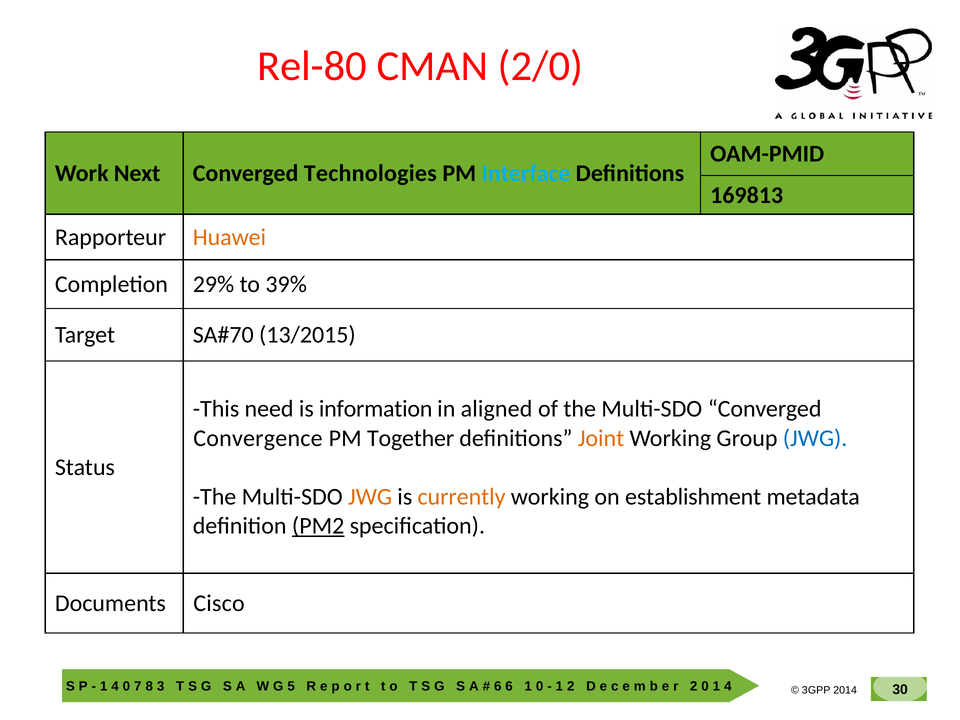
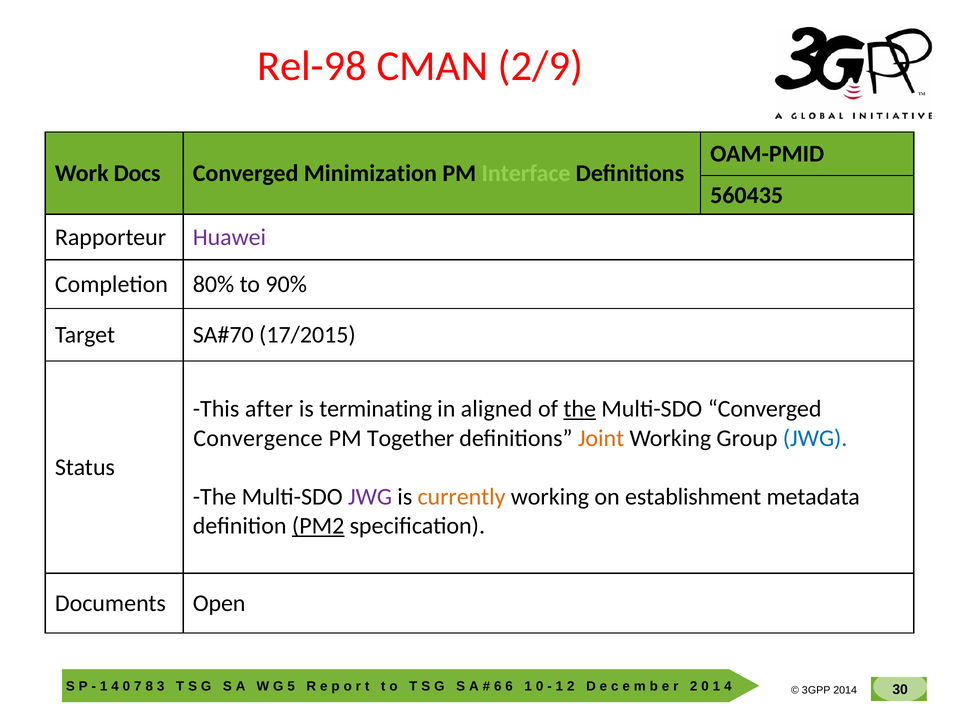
Rel-80: Rel-80 -> Rel-98 (312, 66)
2/0: 2/0 -> 2/9 (541, 66)
Next: Next -> Docs (137, 174)
Technologies: Technologies -> Minimization (370, 174)
Interface colour: light blue -> light green (526, 174)
169813: 169813 -> 560435 (747, 195)
Huawei colour: orange -> purple (229, 237)
29%: 29% -> 80% (214, 284)
39%: 39% -> 90% (286, 284)
13/2015: 13/2015 -> 17/2015 (307, 335)
need: need -> after (269, 409)
information: information -> terminating (376, 409)
the underline: none -> present (580, 409)
JWG colour: orange -> purple (370, 497)
Cisco: Cisco -> Open (219, 603)
